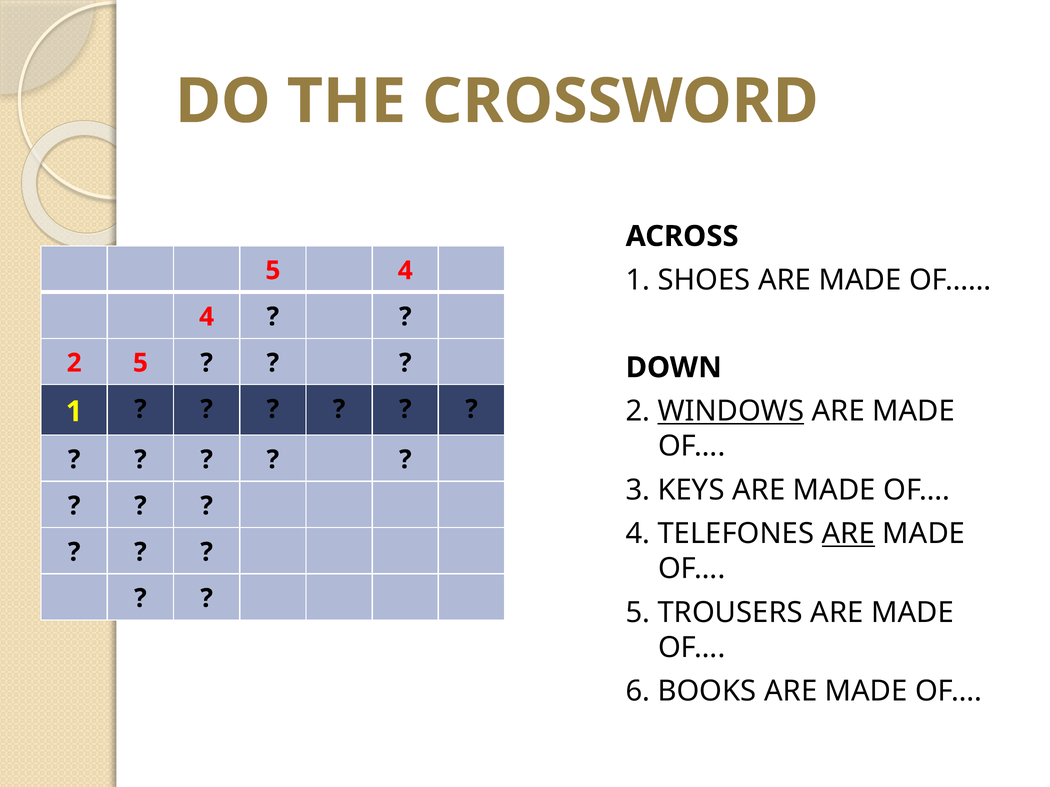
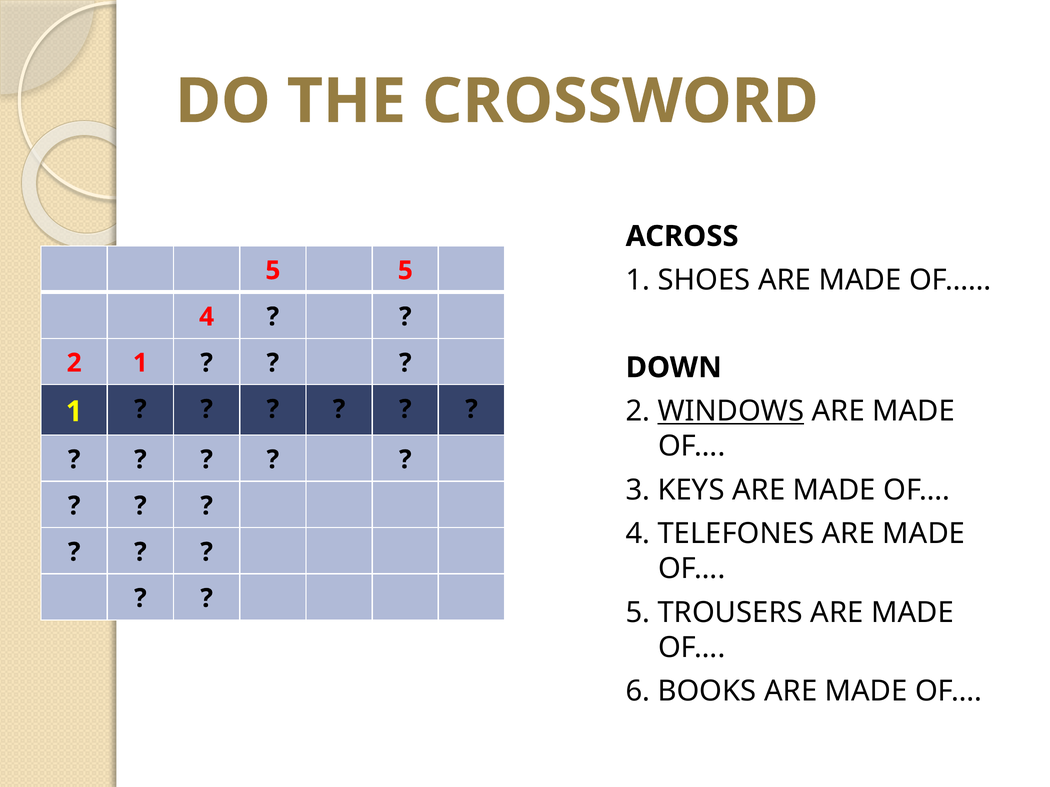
5 4: 4 -> 5 (405, 271)
2 5: 5 -> 1 (140, 363)
ARE underline: present -> none (848, 534)
